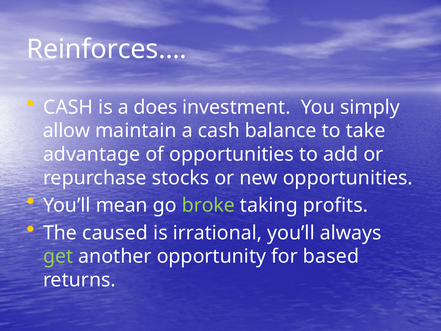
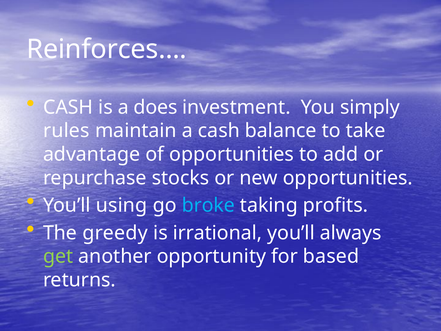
allow: allow -> rules (66, 131)
mean: mean -> using (122, 205)
broke colour: light green -> light blue (208, 205)
caused: caused -> greedy (115, 233)
